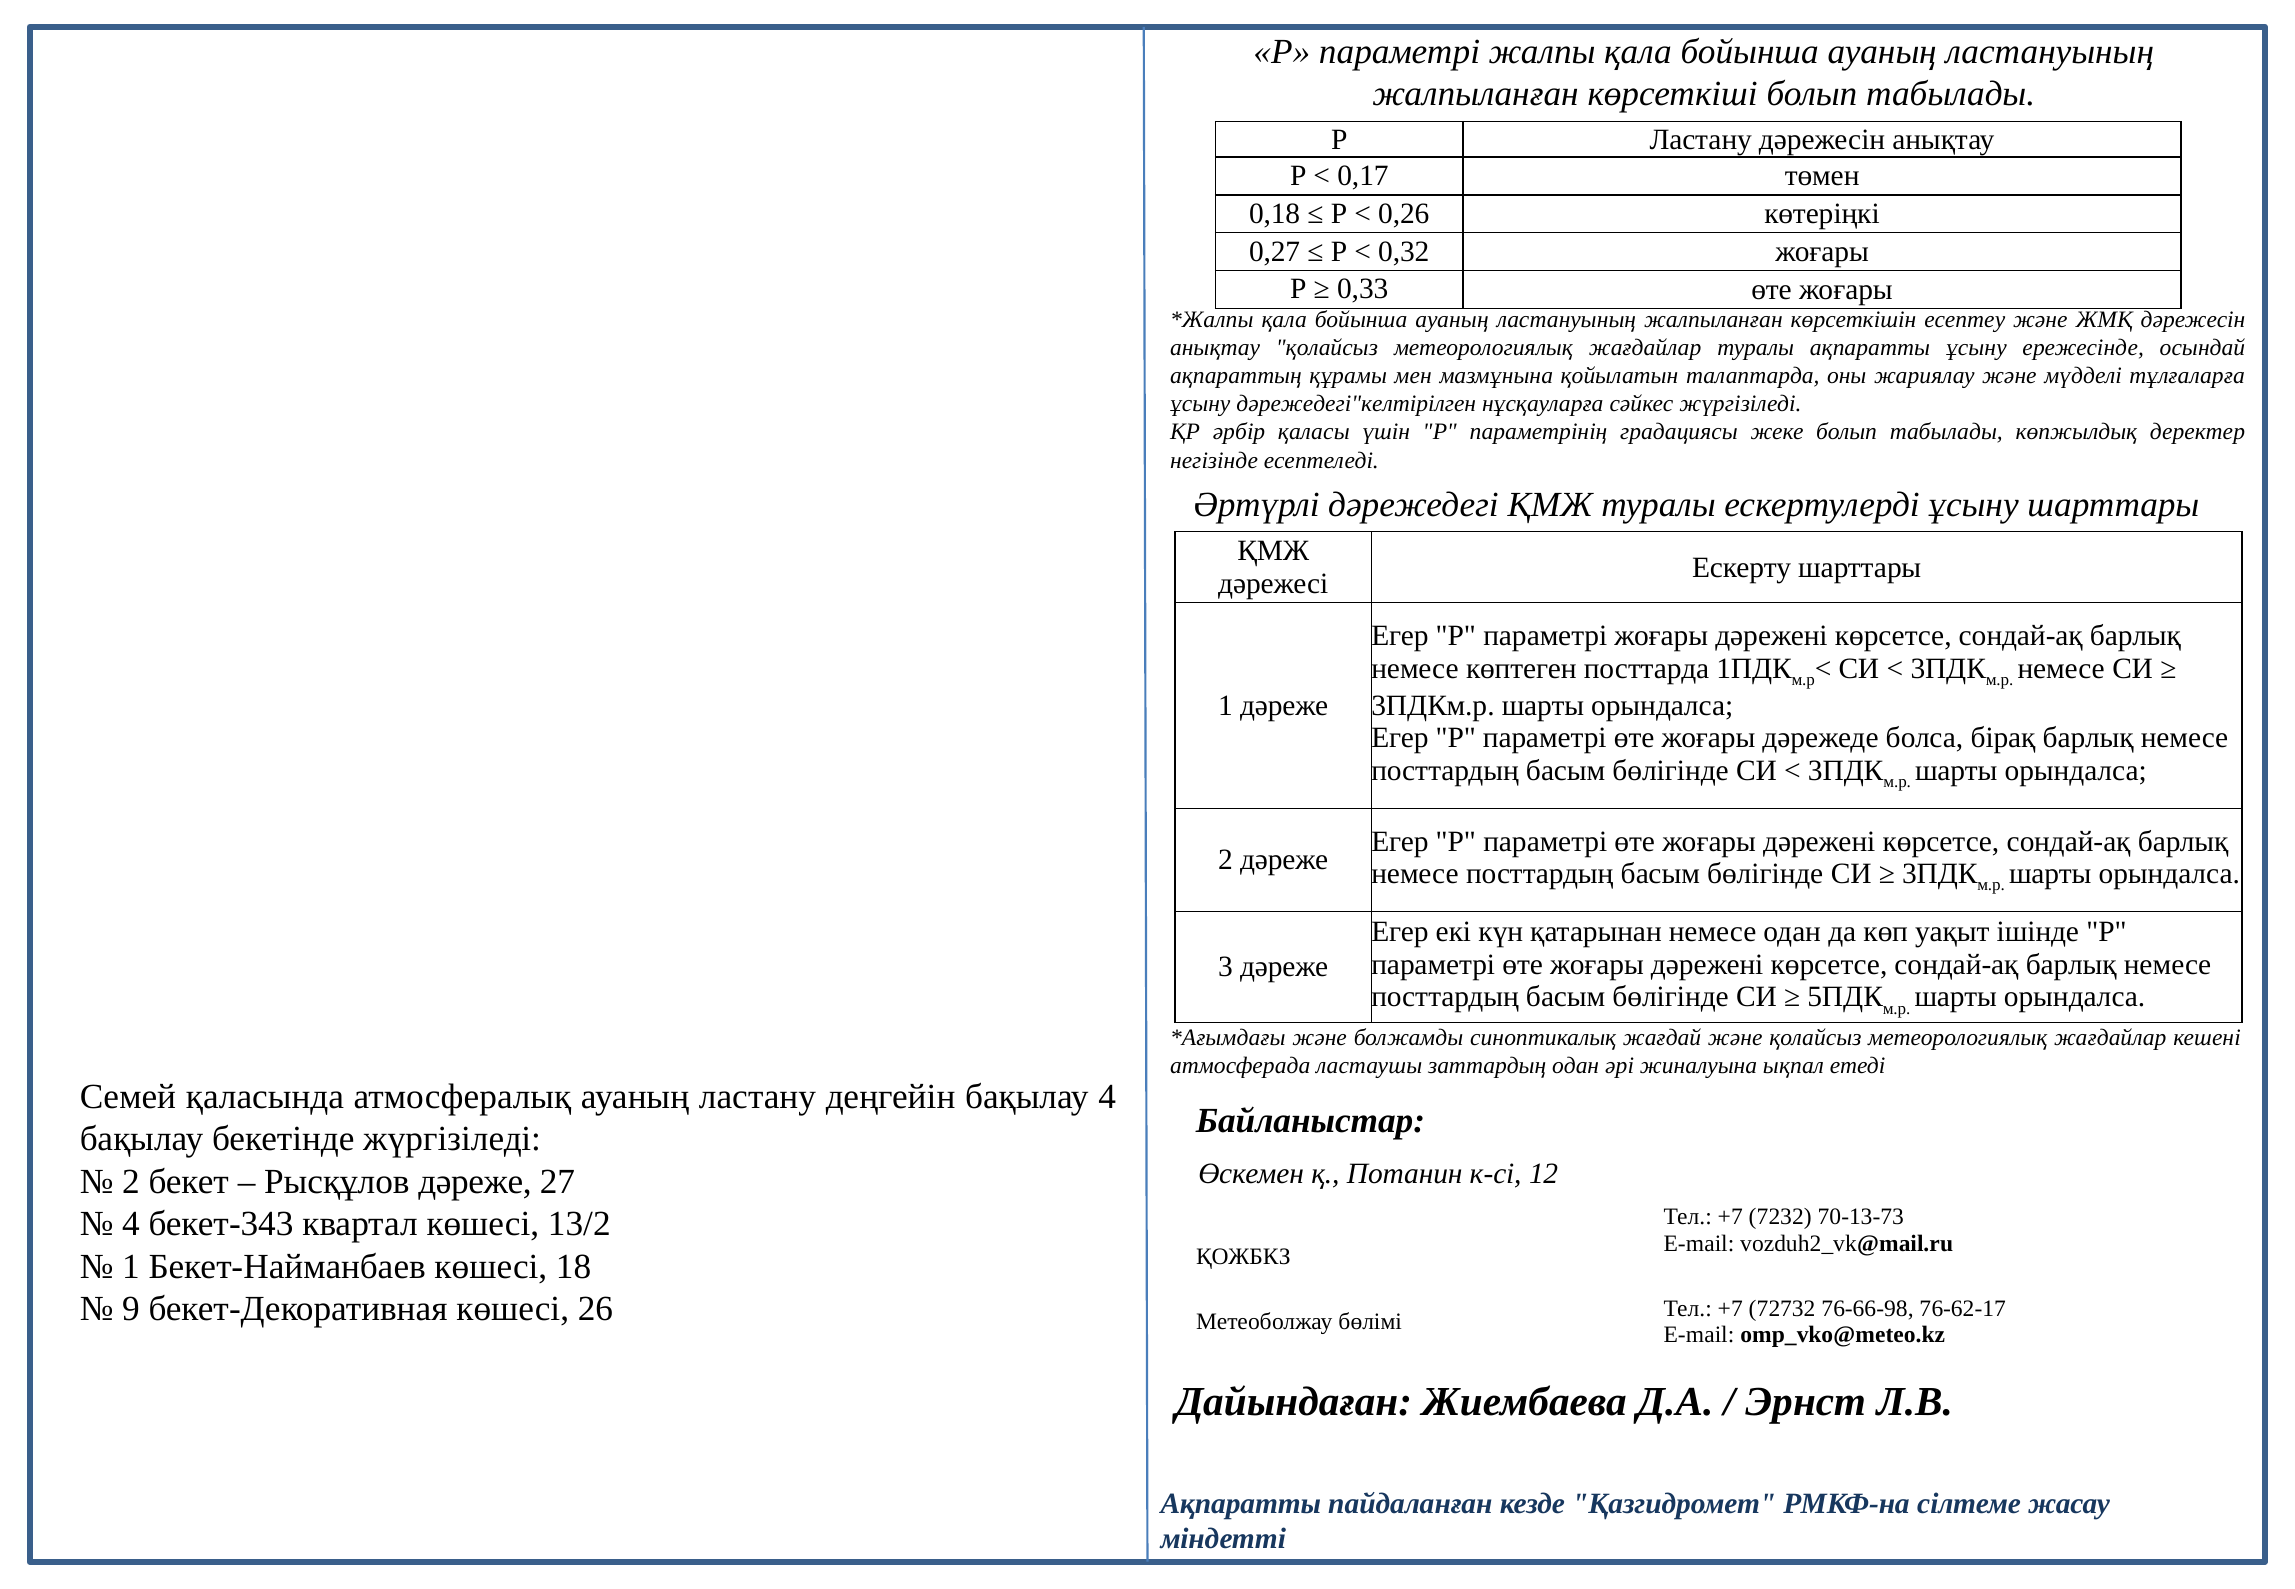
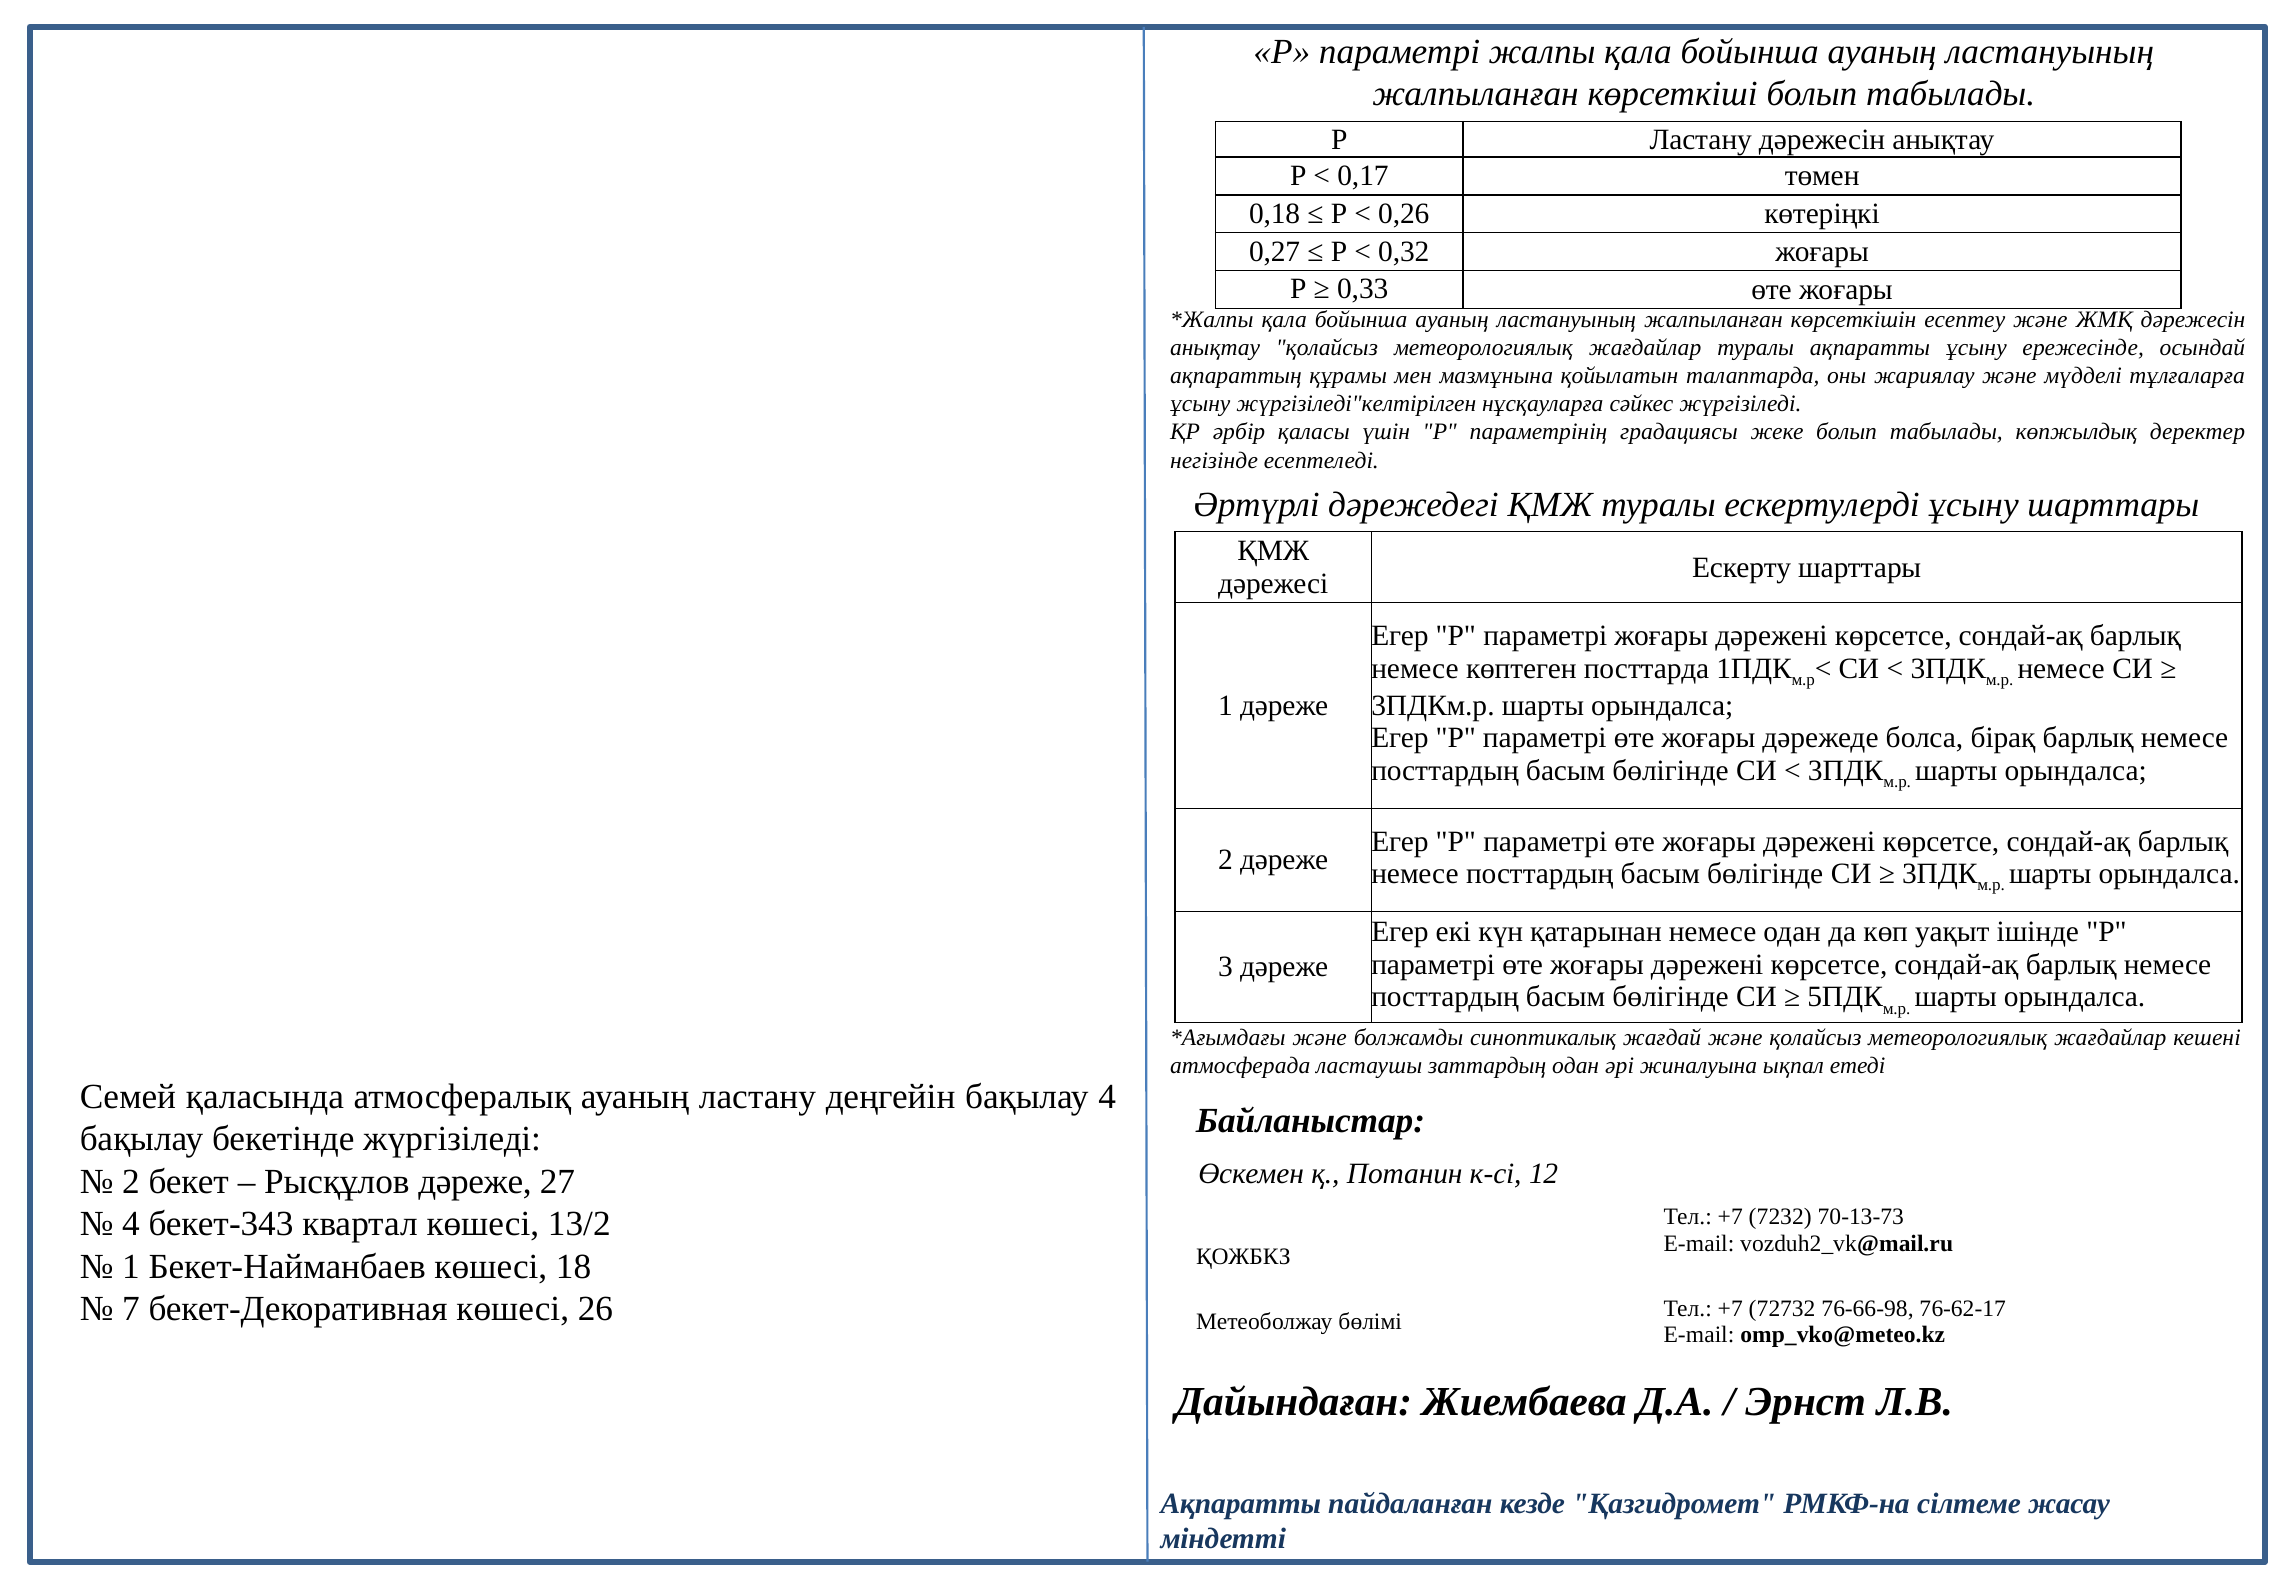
дәрежедегі"келтірілген: дәрежедегі"келтірілген -> жүргізіледі"келтірілген (1356, 404)
9: 9 -> 7 (131, 1309)
